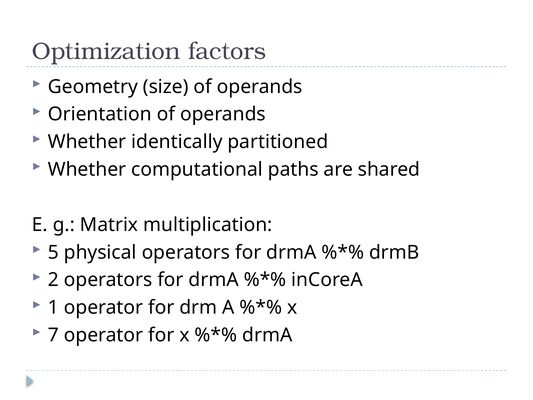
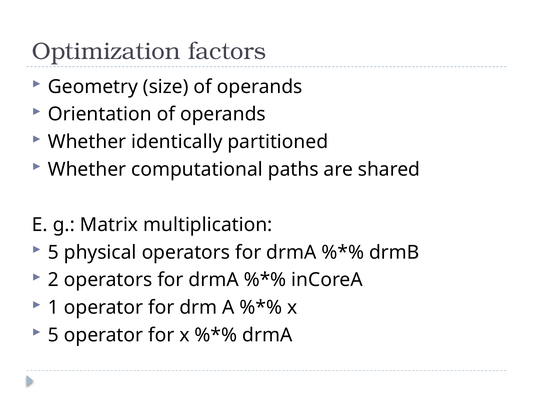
7: 7 -> 5 (53, 335)
